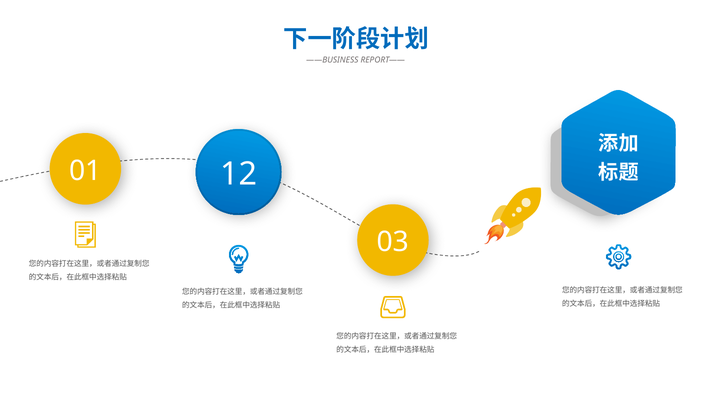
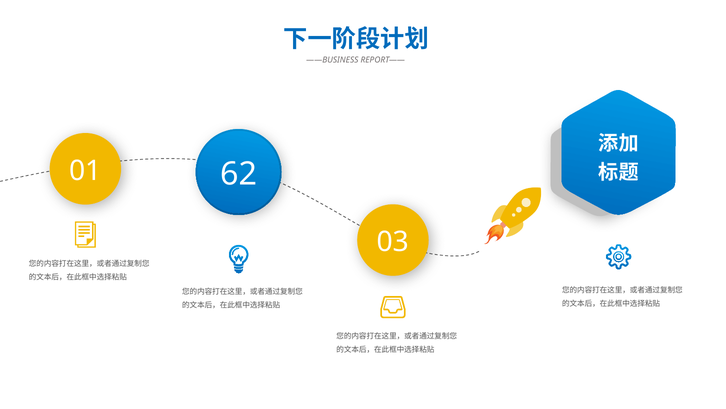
12: 12 -> 62 (239, 174)
